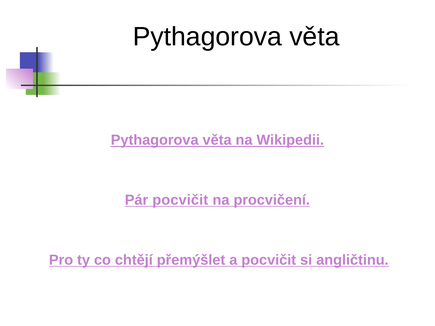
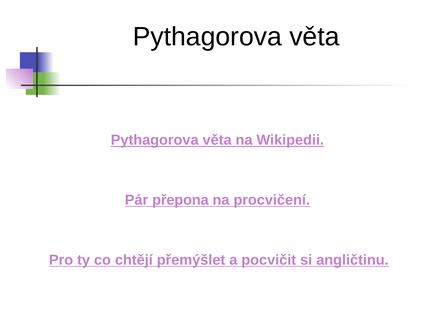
Pár pocvičit: pocvičit -> přepona (180, 200)
